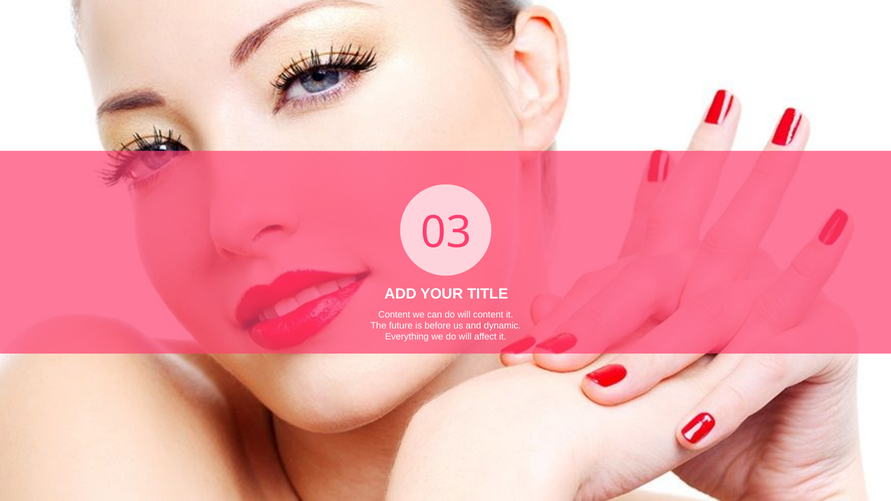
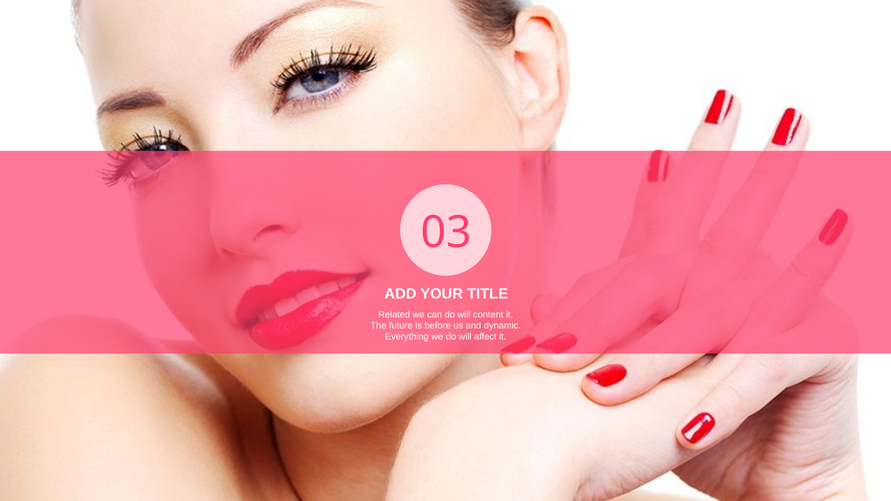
Content: Content -> Related (394, 315)
